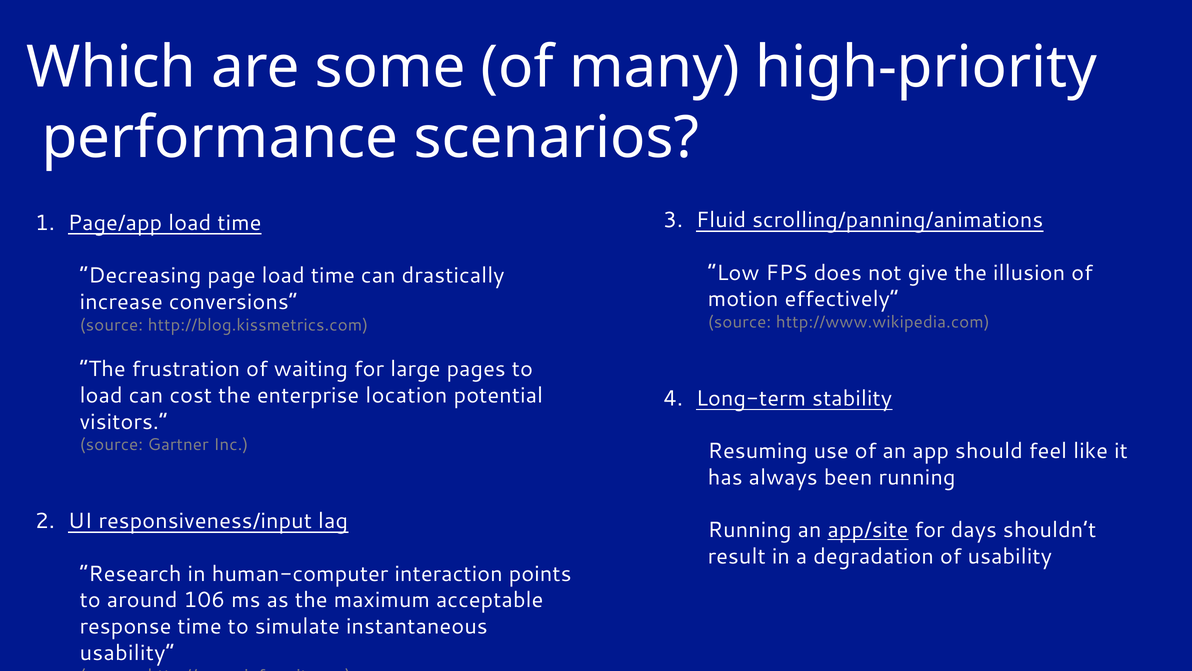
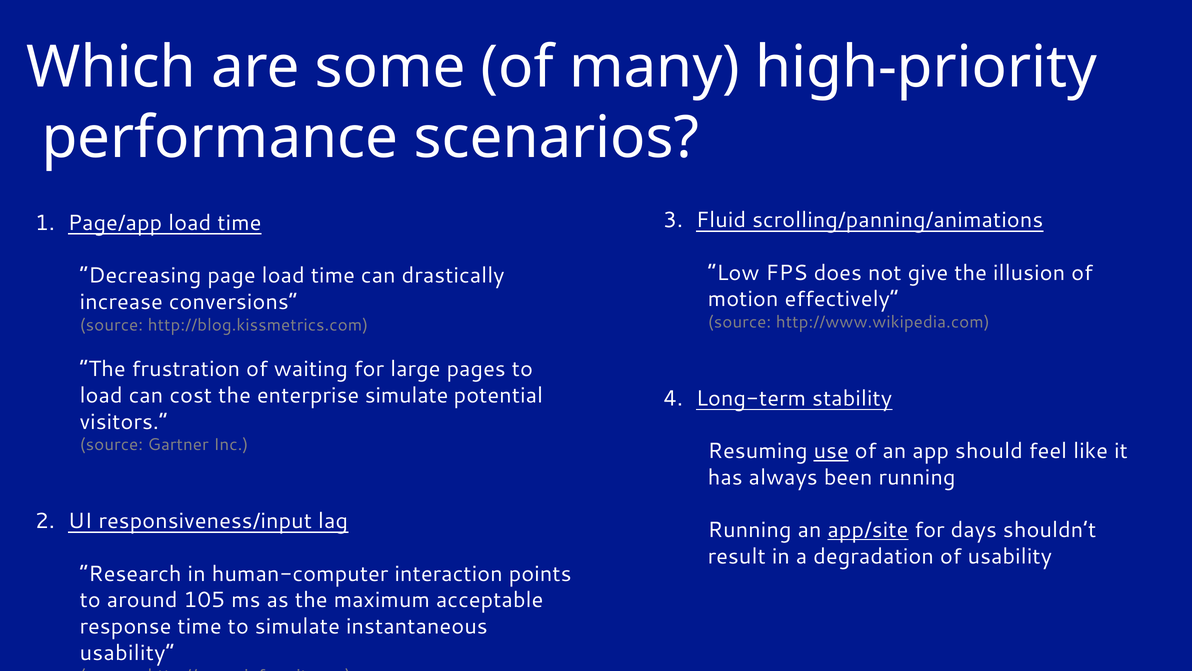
enterprise location: location -> simulate (407, 395)
use underline: none -> present (831, 451)
106: 106 -> 105 (204, 600)
